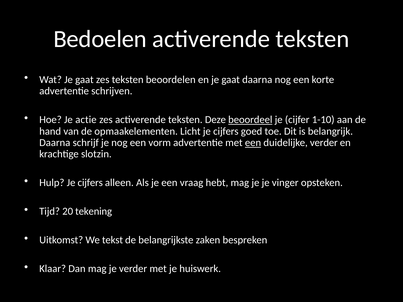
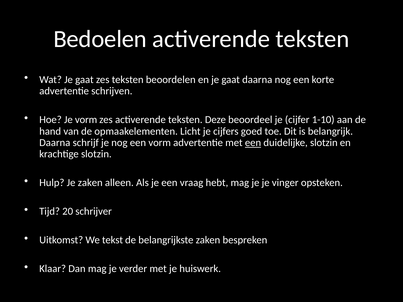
Je actie: actie -> vorm (86, 120)
beoordeel underline: present -> none (250, 120)
duidelijke verder: verder -> slotzin (324, 143)
Hulp Je cijfers: cijfers -> zaken (90, 183)
tekening: tekening -> schrijver (94, 212)
